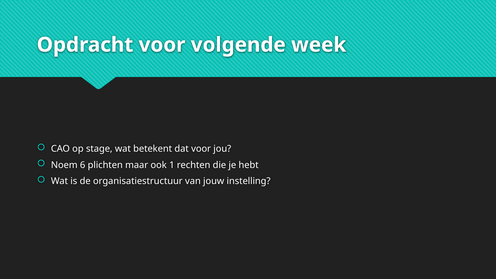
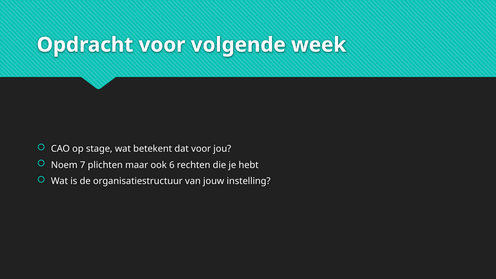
6: 6 -> 7 (83, 165)
1: 1 -> 6 (172, 165)
